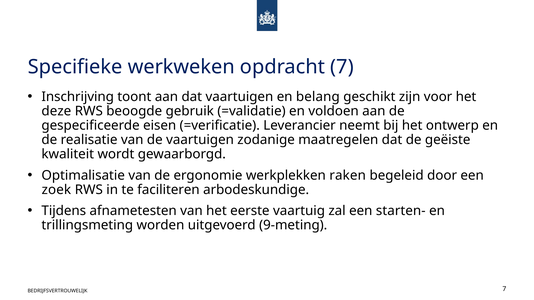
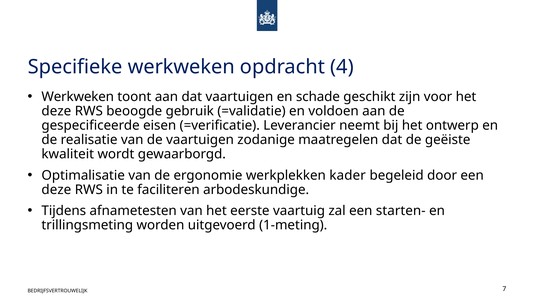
opdracht 7: 7 -> 4 (342, 67)
Inschrijving: Inschrijving -> Werkweken (78, 97)
belang: belang -> schade (318, 97)
raken: raken -> kader (348, 175)
zoek: zoek -> deze (56, 190)
9-meting: 9-meting -> 1-meting (293, 225)
